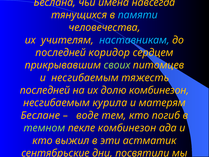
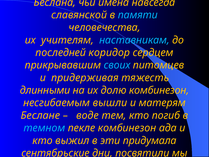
тянущихся: тянущихся -> славянской (79, 15)
своих colour: light green -> light blue (117, 65)
и несгибаемым: несгибаемым -> придерживая (85, 78)
последней: последней -> длинными (45, 90)
курила: курила -> вышли (110, 103)
темном colour: light green -> light blue (44, 128)
астматик: астматик -> придумала (150, 140)
